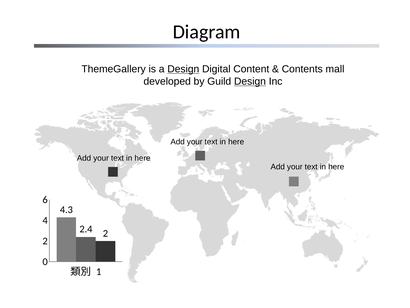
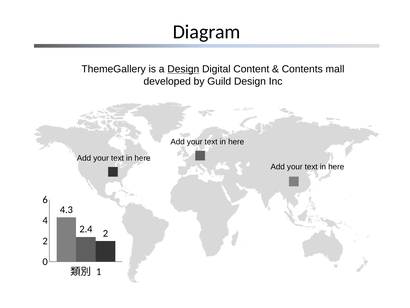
Design underline: present -> none (250, 81)
